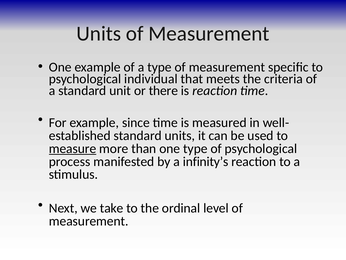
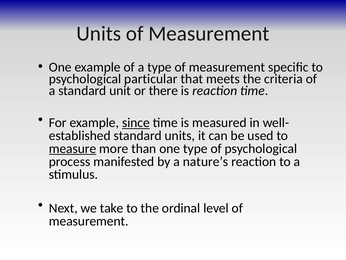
individual: individual -> particular (151, 79)
since underline: none -> present (136, 123)
infinity’s: infinity’s -> nature’s (206, 161)
